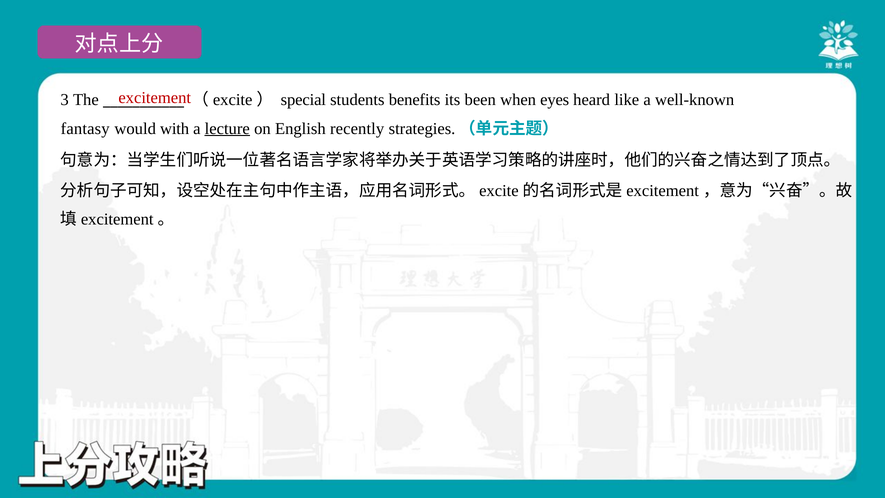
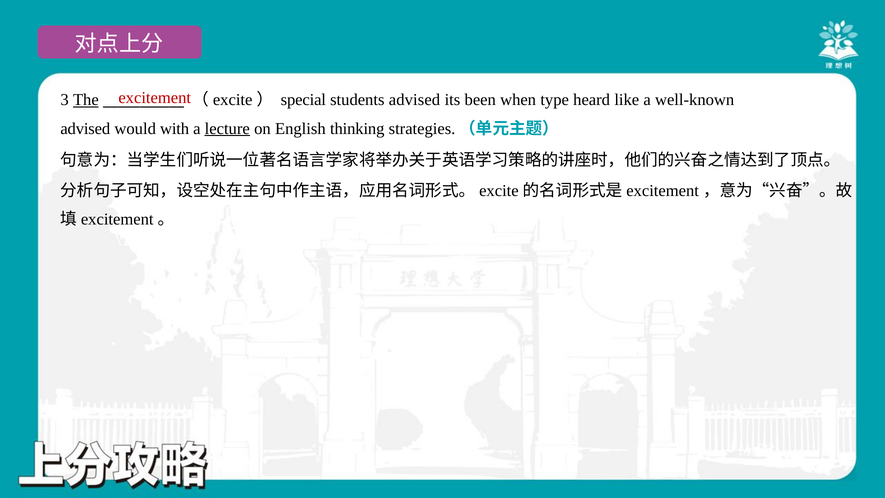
The underline: none -> present (86, 100)
students benefits: benefits -> advised (414, 100)
eyes: eyes -> type (555, 100)
fantasy: fantasy -> advised (85, 129)
recently: recently -> thinking (357, 129)
